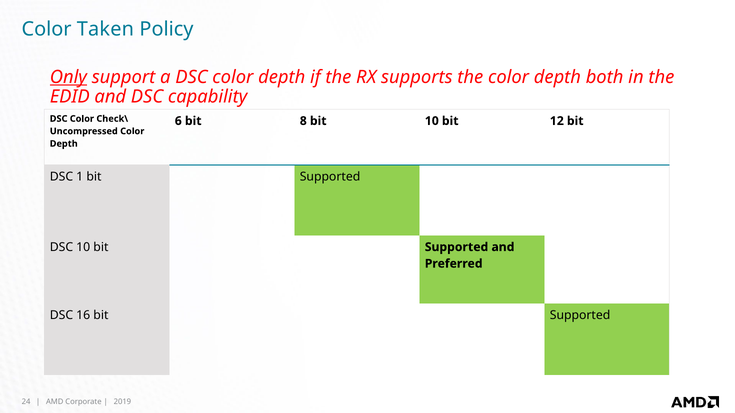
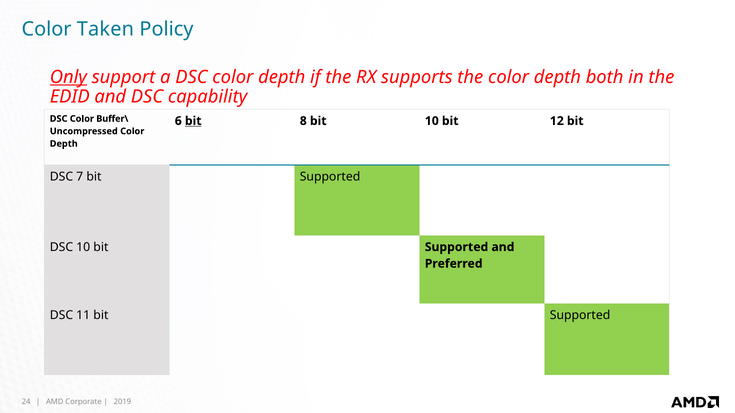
Check\: Check\ -> Buffer\ (112, 119)
bit underline: none -> present (193, 121)
1: 1 -> 7 (80, 177)
16: 16 -> 11 (83, 315)
